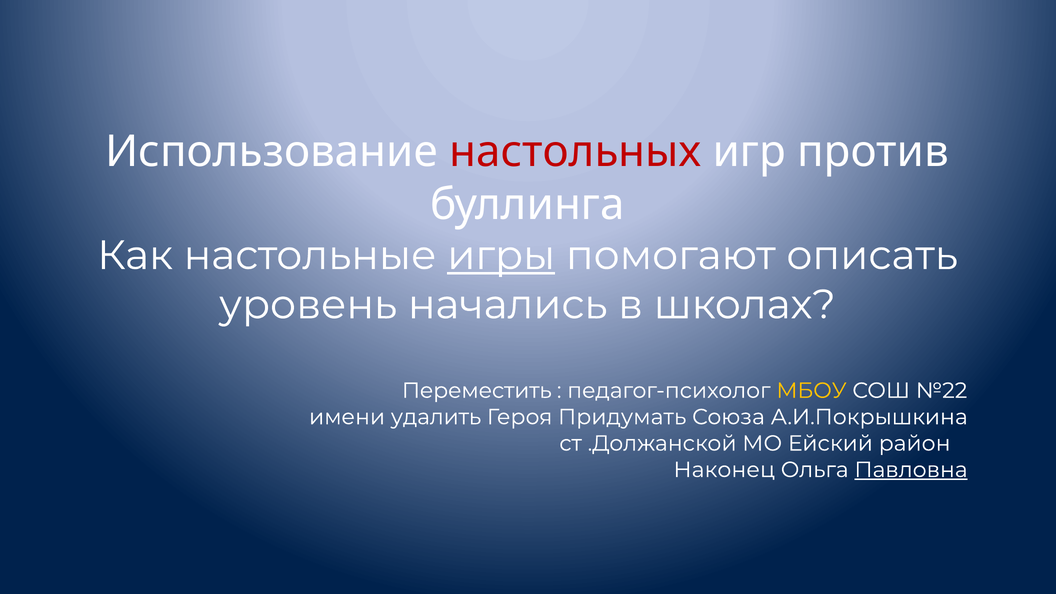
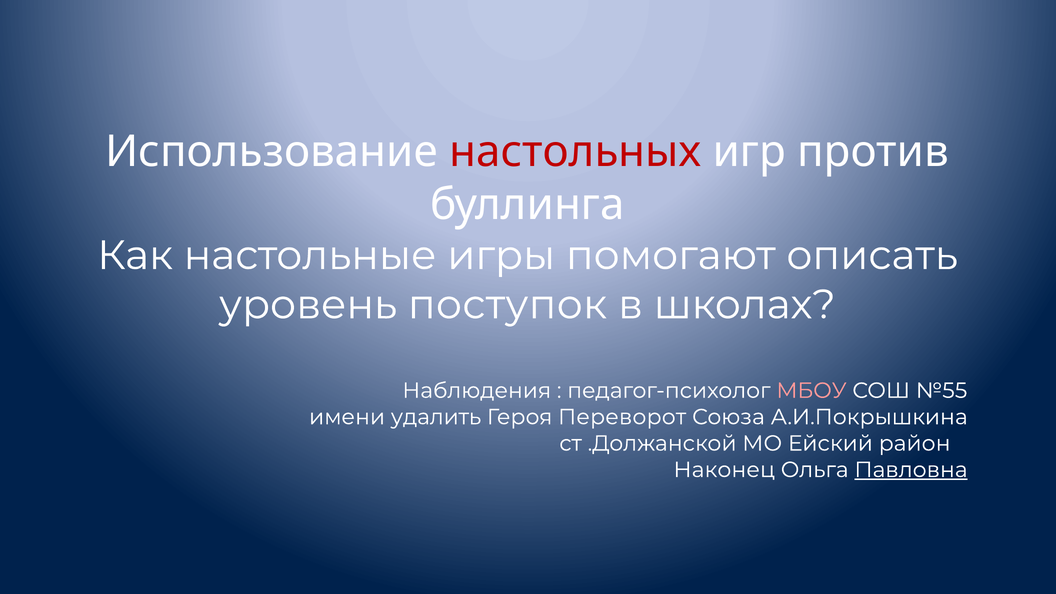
игры underline: present -> none (501, 255)
начались: начались -> поступок (507, 305)
Переместить: Переместить -> Наблюдения (477, 391)
МБОУ colour: yellow -> pink (812, 391)
№22: №22 -> №55 (942, 391)
Придумать: Придумать -> Переворот (622, 417)
